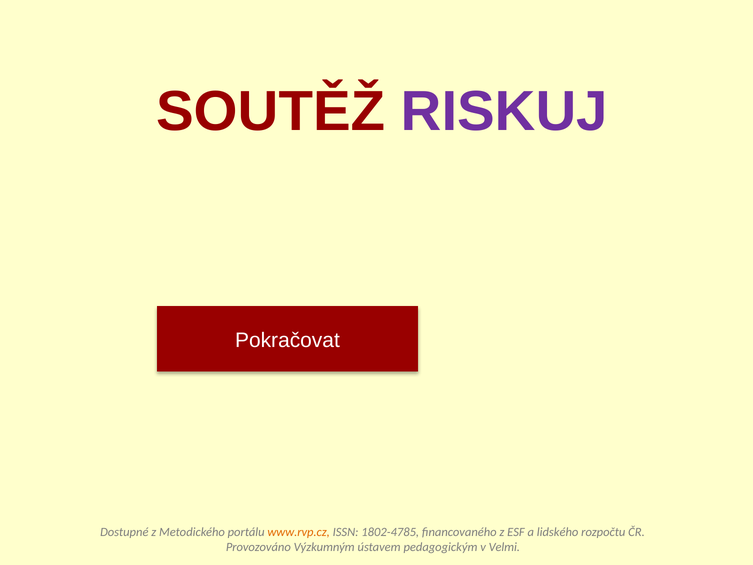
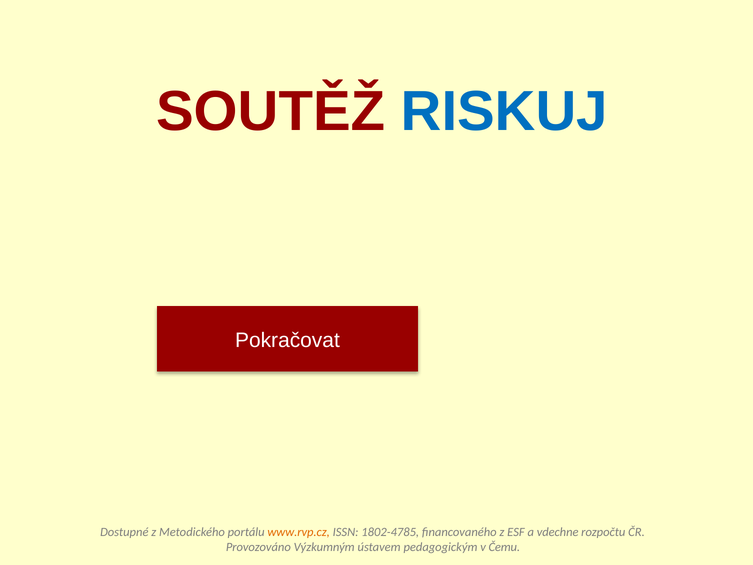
RISKUJ colour: purple -> blue (504, 111)
lidského: lidského -> vdechne (558, 532)
Velmi: Velmi -> Čemu (504, 547)
